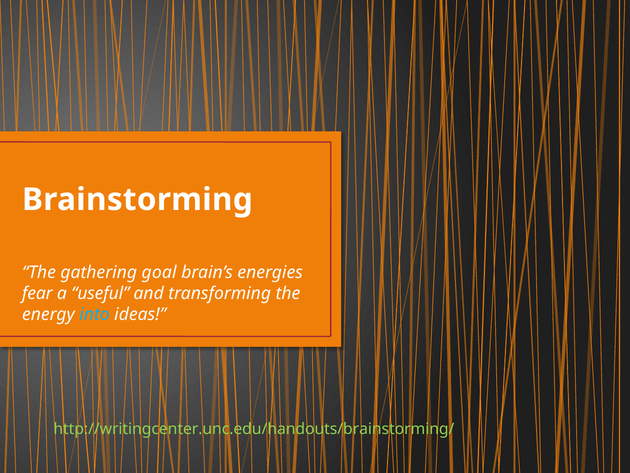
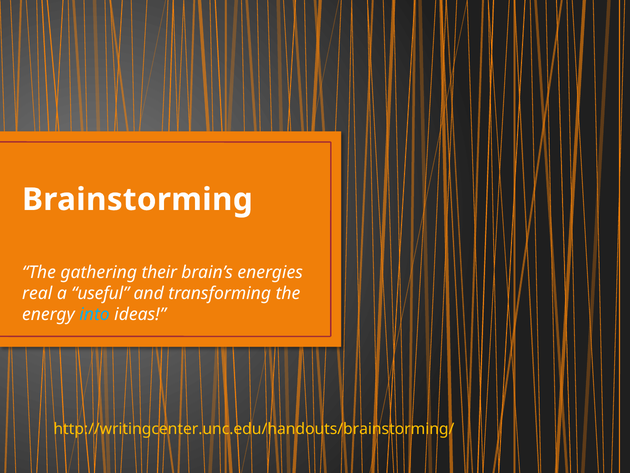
goal: goal -> their (159, 272)
fear: fear -> real (37, 293)
http://writingcenter.unc.edu/handouts/brainstorming/ colour: light green -> yellow (254, 428)
